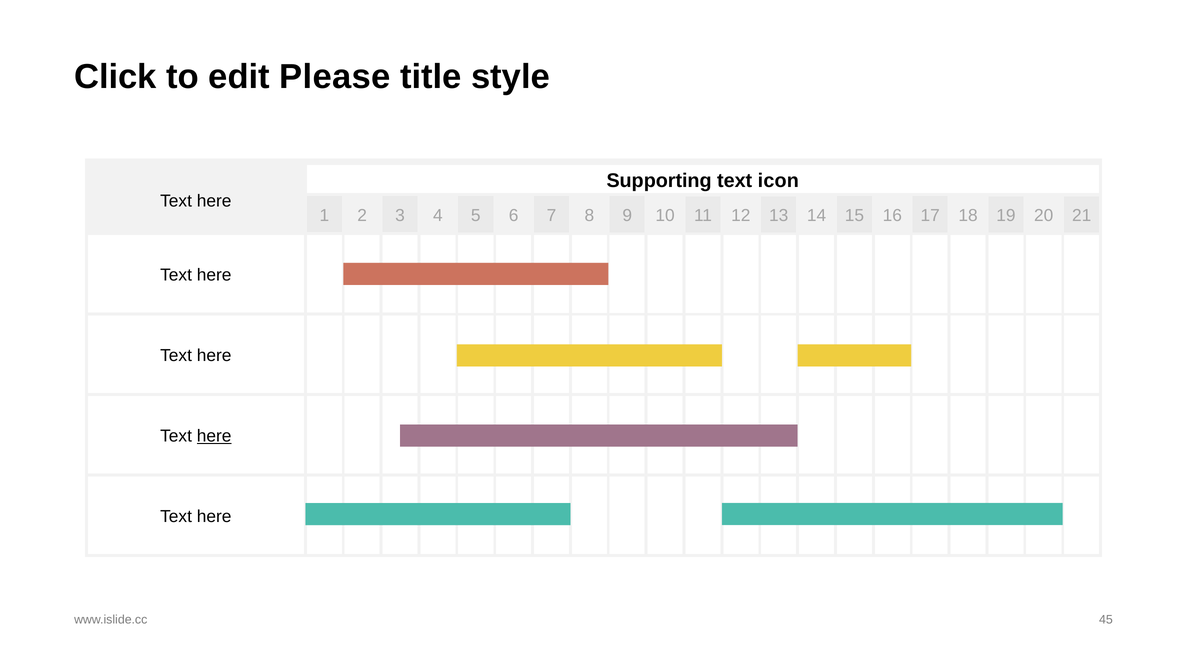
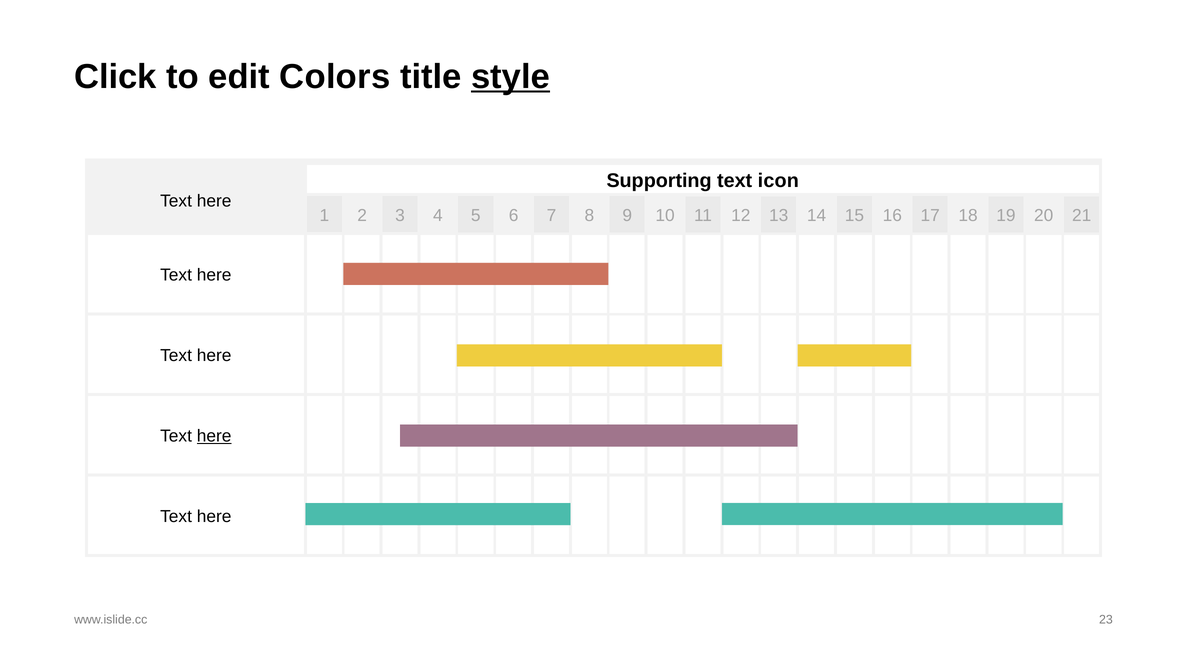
Please: Please -> Colors (335, 77)
style underline: none -> present (511, 77)
45: 45 -> 23 (1106, 620)
